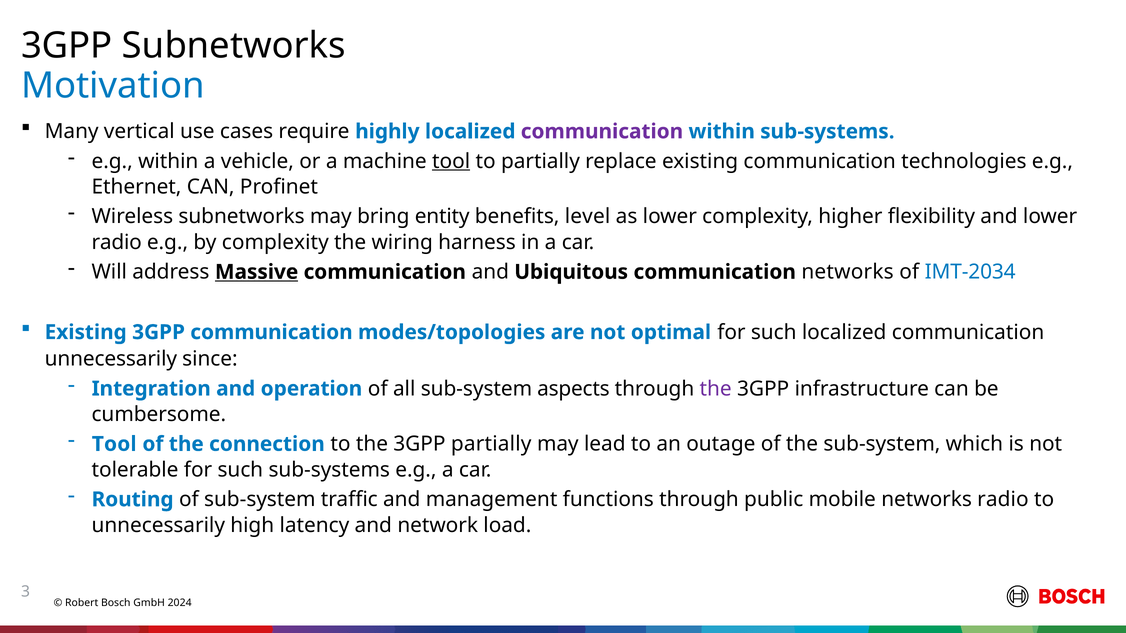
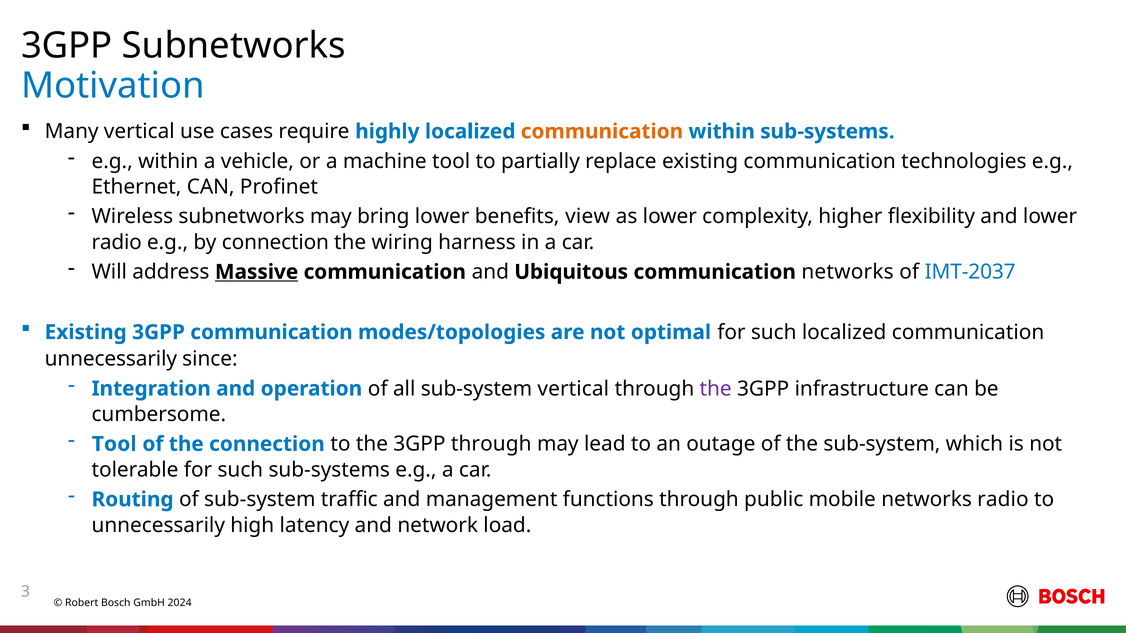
communication colour: purple -> orange (602, 132)
tool underline: present -> none (451, 161)
bring entity: entity -> lower (442, 217)
level: level -> view (588, 217)
by complexity: complexity -> connection (275, 242)
IMT-2034: IMT-2034 -> IMT-2037 (970, 272)
sub-system aspects: aspects -> vertical (573, 389)
3GPP partially: partially -> through (491, 444)
